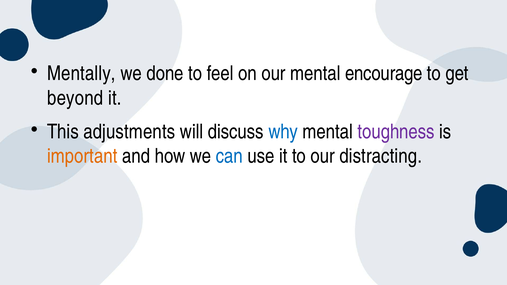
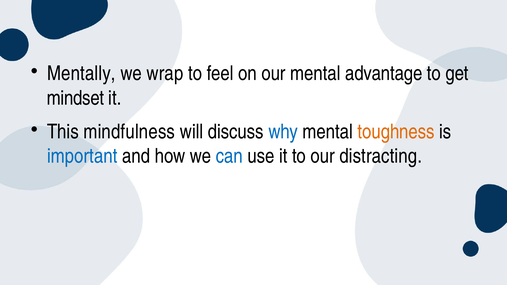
done: done -> wrap (165, 74)
encourage: encourage -> advantage (384, 74)
beyond: beyond -> mindset (75, 98)
adjustments: adjustments -> mindfulness (129, 132)
toughness colour: purple -> orange (396, 132)
important colour: orange -> blue (82, 156)
